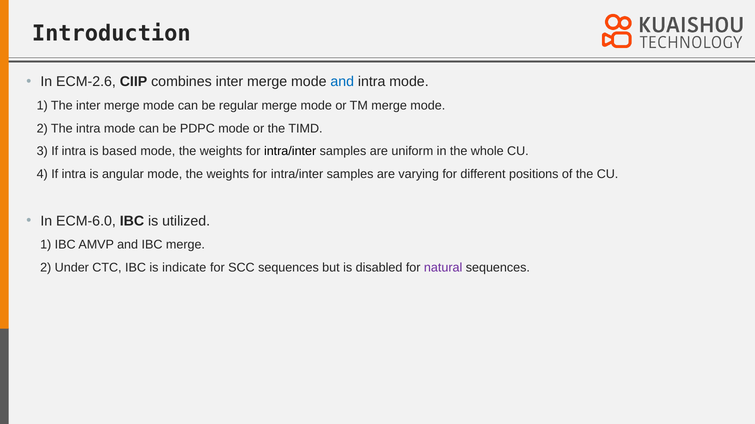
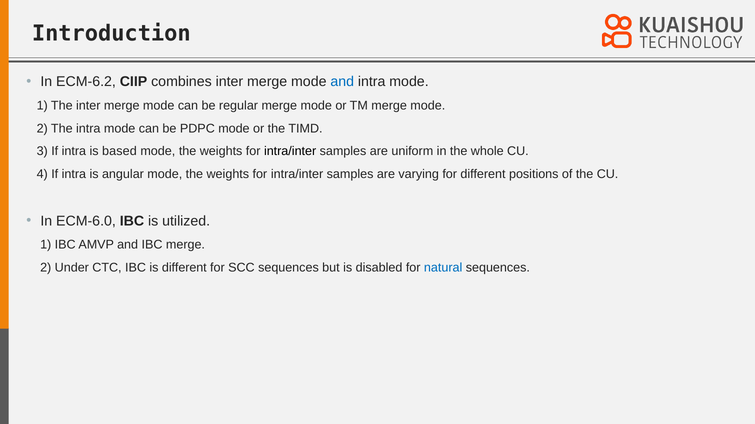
ECM-2.6: ECM-2.6 -> ECM-6.2 (86, 82)
is indicate: indicate -> different (184, 268)
natural colour: purple -> blue (443, 268)
